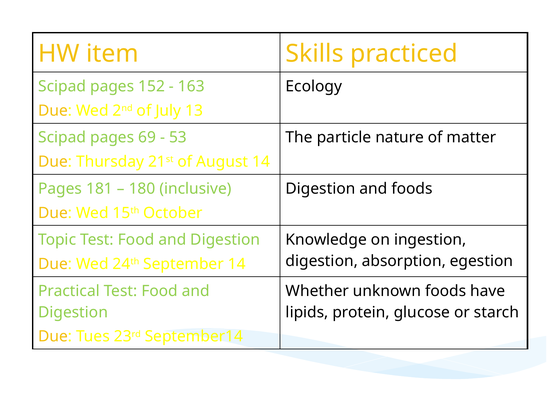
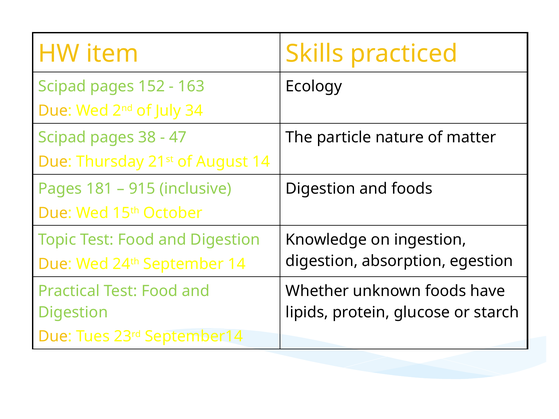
13: 13 -> 34 (194, 111)
69: 69 -> 38 (147, 138)
53: 53 -> 47 (178, 138)
180: 180 -> 915 (142, 189)
